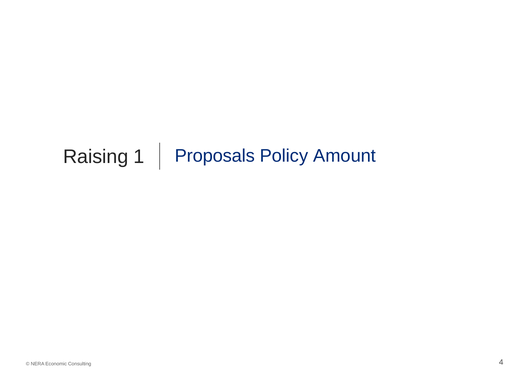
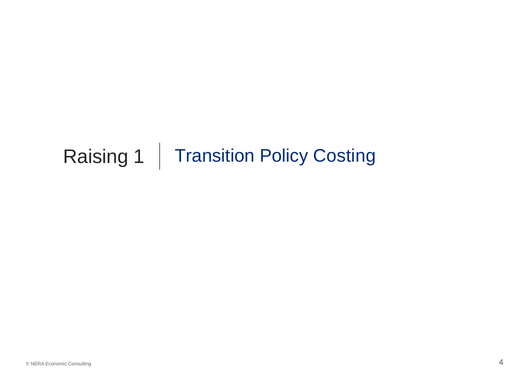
Proposals: Proposals -> Transition (215, 156)
Amount: Amount -> Costing (345, 156)
